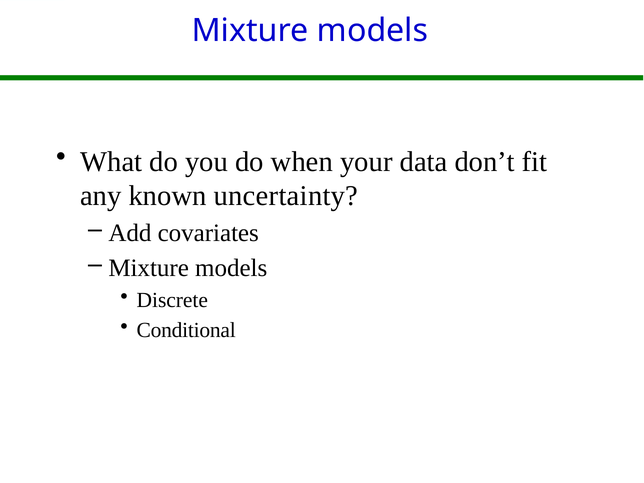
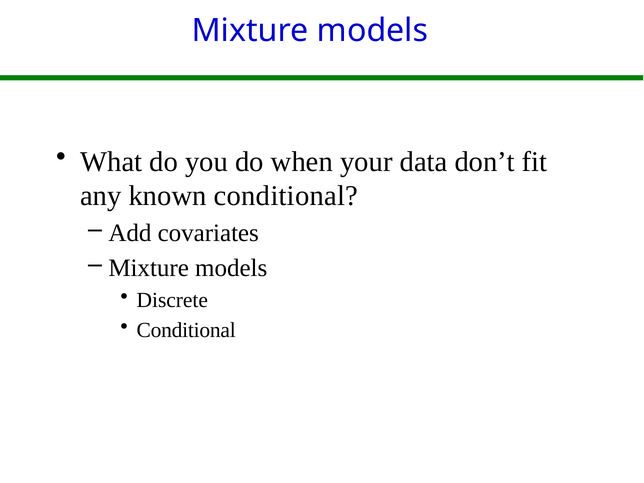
known uncertainty: uncertainty -> conditional (286, 196)
